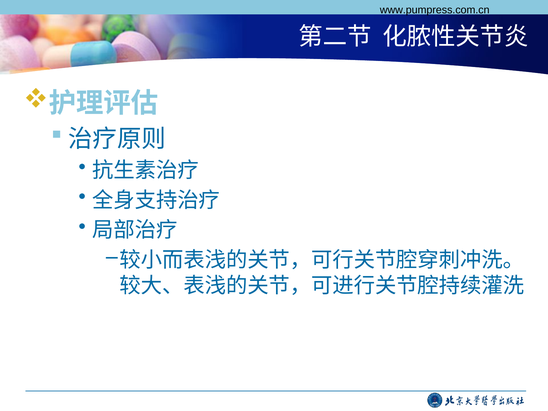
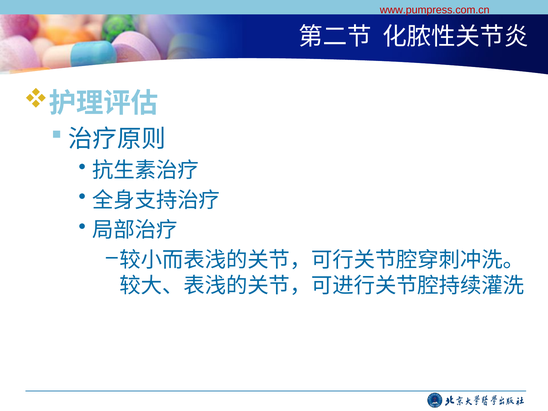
www.pumpress.com.cn colour: black -> red (435, 10)
